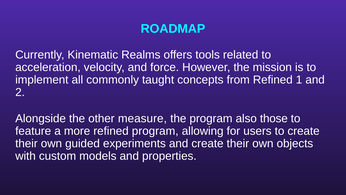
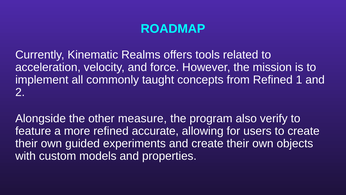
those: those -> verify (274, 118)
refined program: program -> accurate (155, 131)
